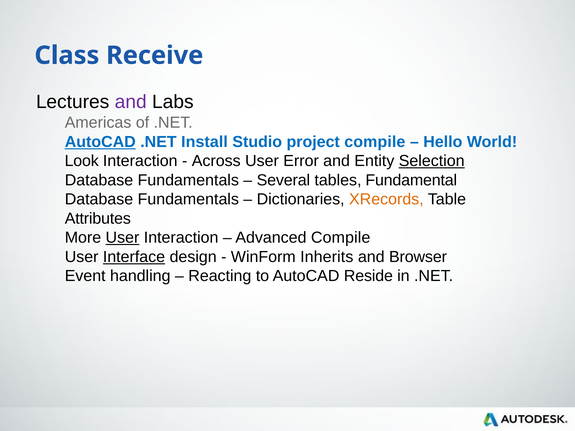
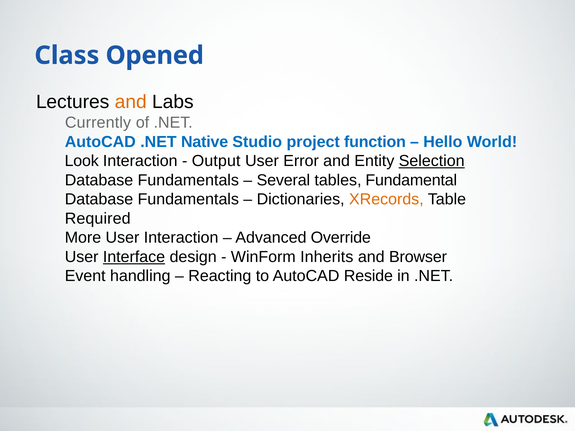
Receive: Receive -> Opened (155, 55)
and colour: purple -> orange (131, 102)
Americas: Americas -> Currently (98, 123)
AutoCAD underline: present -> none (100, 142)
Install: Install -> Native (205, 142)
project compile: compile -> function (375, 142)
Across: Across -> Output (216, 161)
Attributes: Attributes -> Required (98, 219)
User underline: present -> none (122, 238)
Advanced Compile: Compile -> Override (341, 238)
